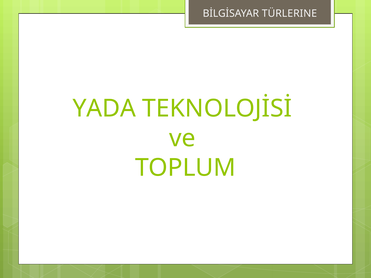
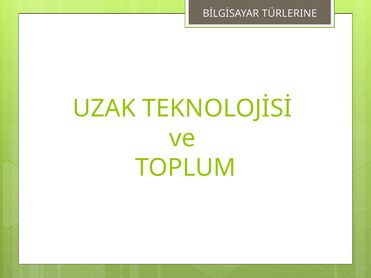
YADA: YADA -> UZAK (104, 109)
